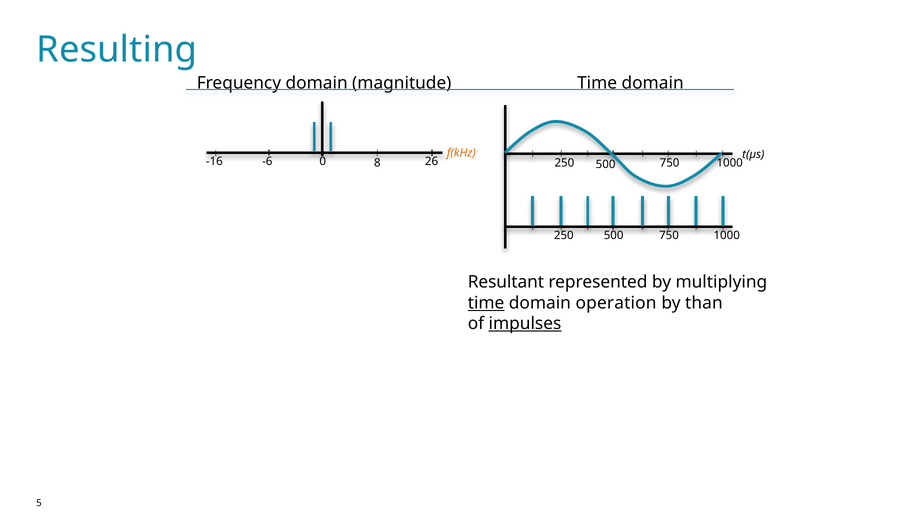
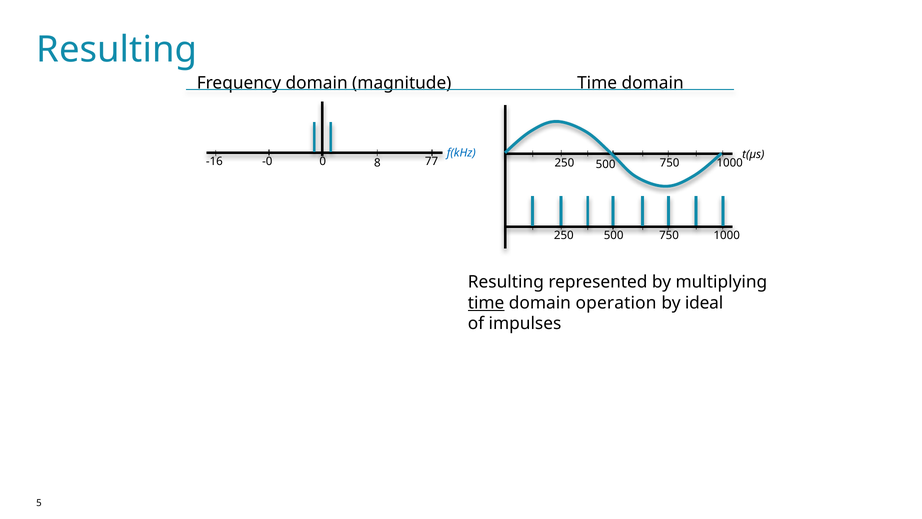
f(kHz colour: orange -> blue (461, 153)
-6: -6 -> -0 (267, 161)
26: 26 -> 77 (432, 161)
Resultant: Resultant -> Resulting (506, 282)
than: than -> ideal (704, 303)
impulses underline: present -> none (525, 324)
